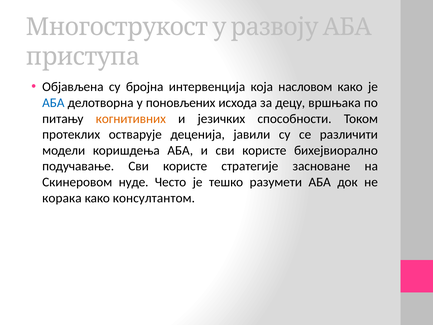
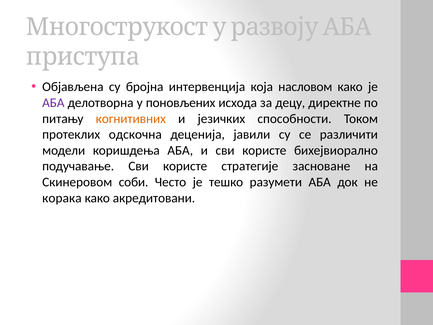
АБА colour: blue -> purple (53, 103)
вршњака: вршњака -> директне (335, 103)
остварује: остварује -> одскочна (135, 134)
нуде: нуде -> соби (134, 182)
консултантом: консултантом -> акредитовани (154, 198)
